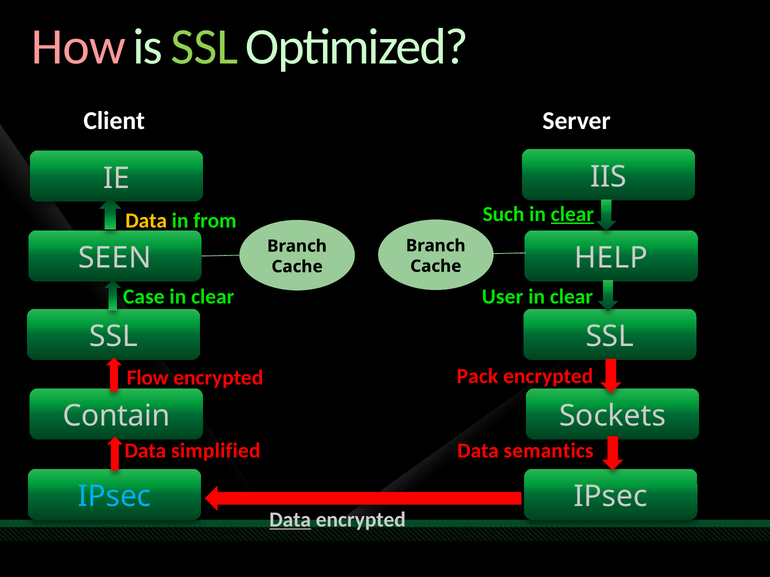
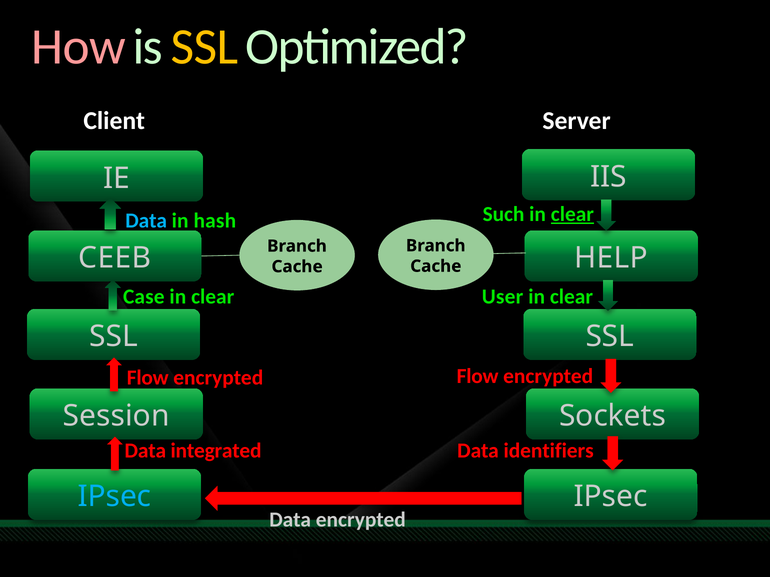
SSL colour: light green -> yellow (204, 47)
Data colour: yellow -> light blue (146, 221)
from: from -> hash (215, 221)
SEEN: SEEN -> CEEB (115, 258)
Pack: Pack -> Flow (478, 377)
Contain: Contain -> Session (116, 416)
simplified: simplified -> integrated (216, 451)
semantics: semantics -> identifiers (549, 451)
Data underline: present -> none (290, 520)
